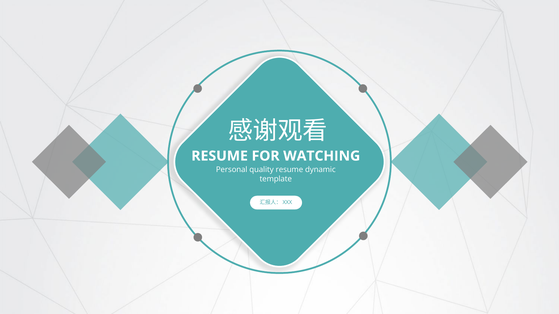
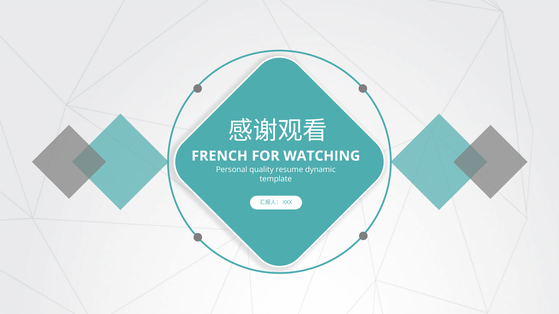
RESUME: RESUME -> FRENCH (220, 156)
